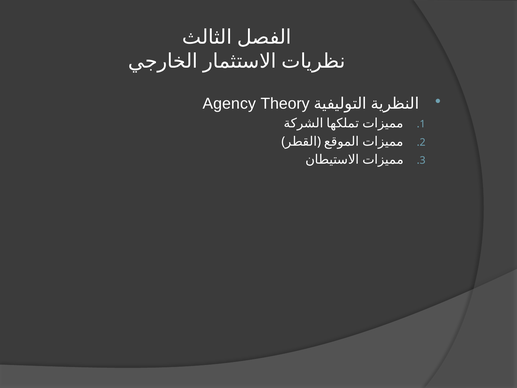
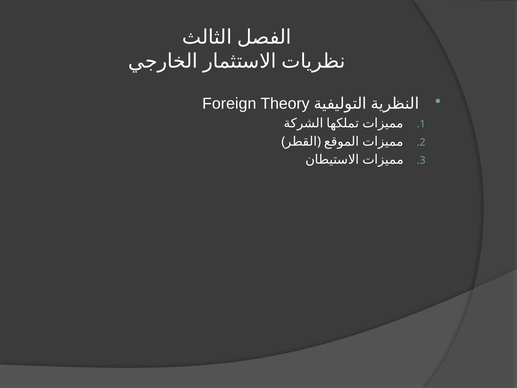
Agency: Agency -> Foreign (229, 104)
